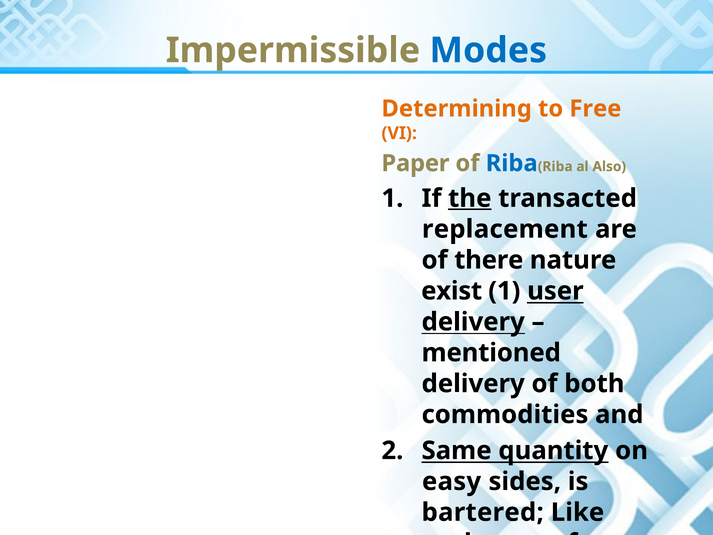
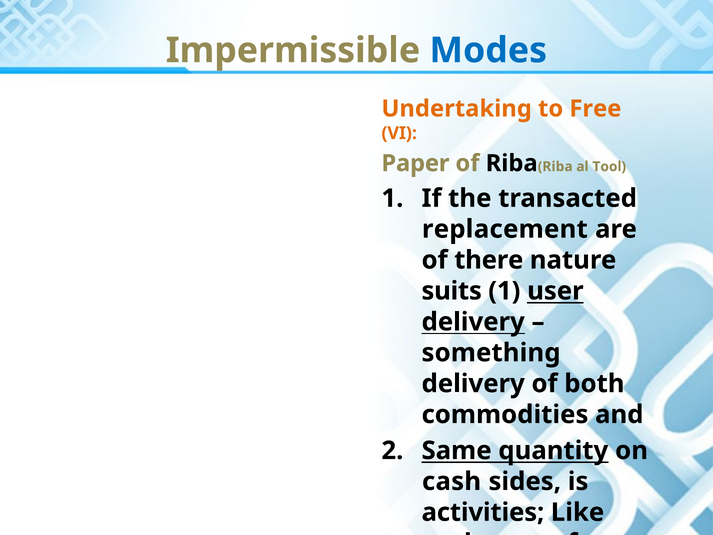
Determining: Determining -> Undertaking (457, 109)
Riba colour: blue -> black (512, 163)
Also: Also -> Tool (609, 167)
the underline: present -> none (470, 198)
exist: exist -> suits (452, 291)
mentioned: mentioned -> something (491, 353)
easy: easy -> cash (452, 481)
bartered: bartered -> activities (483, 512)
